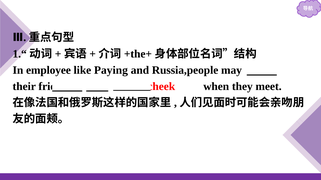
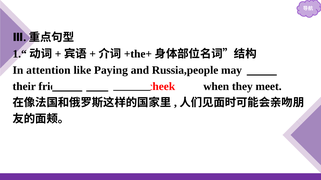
employee: employee -> attention (48, 70)
